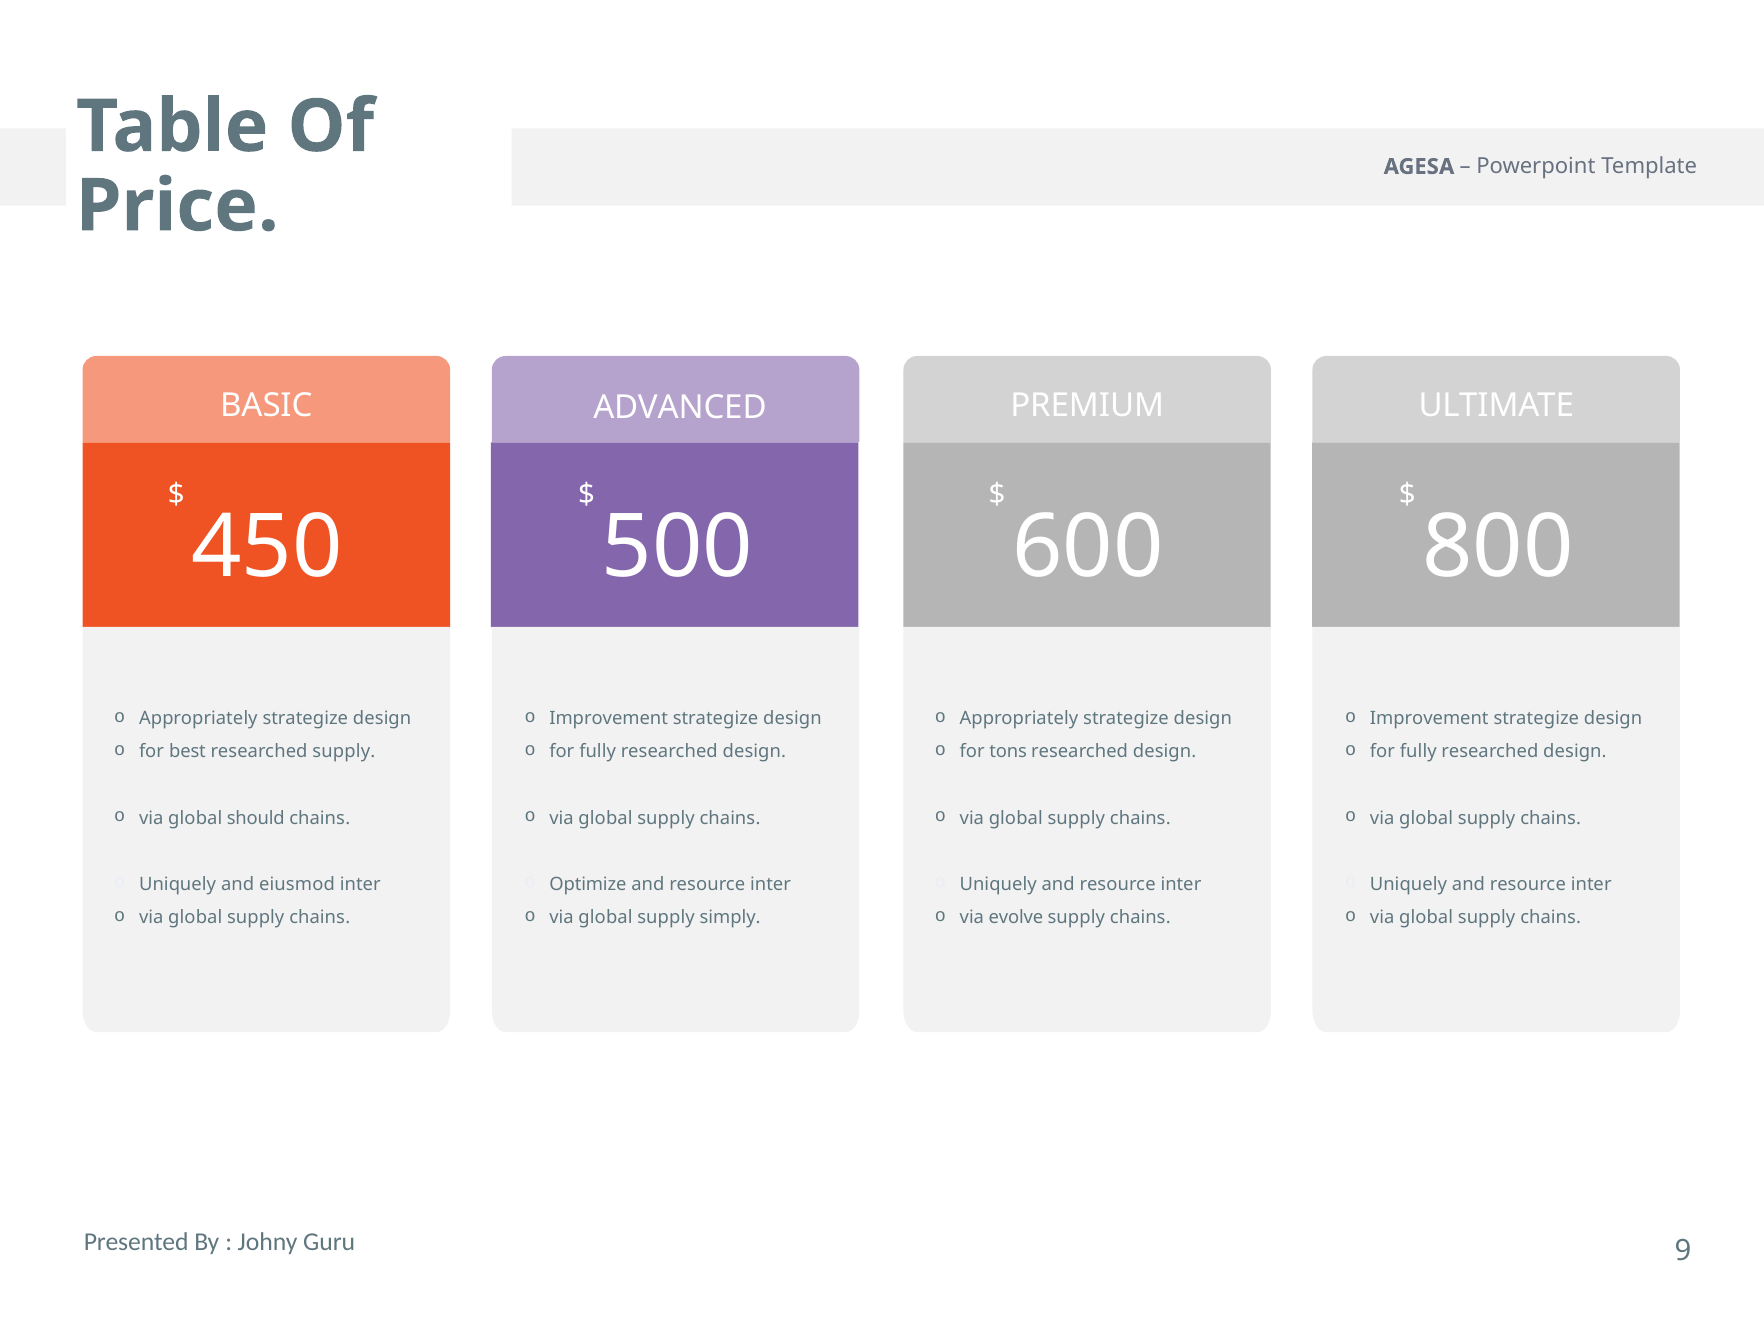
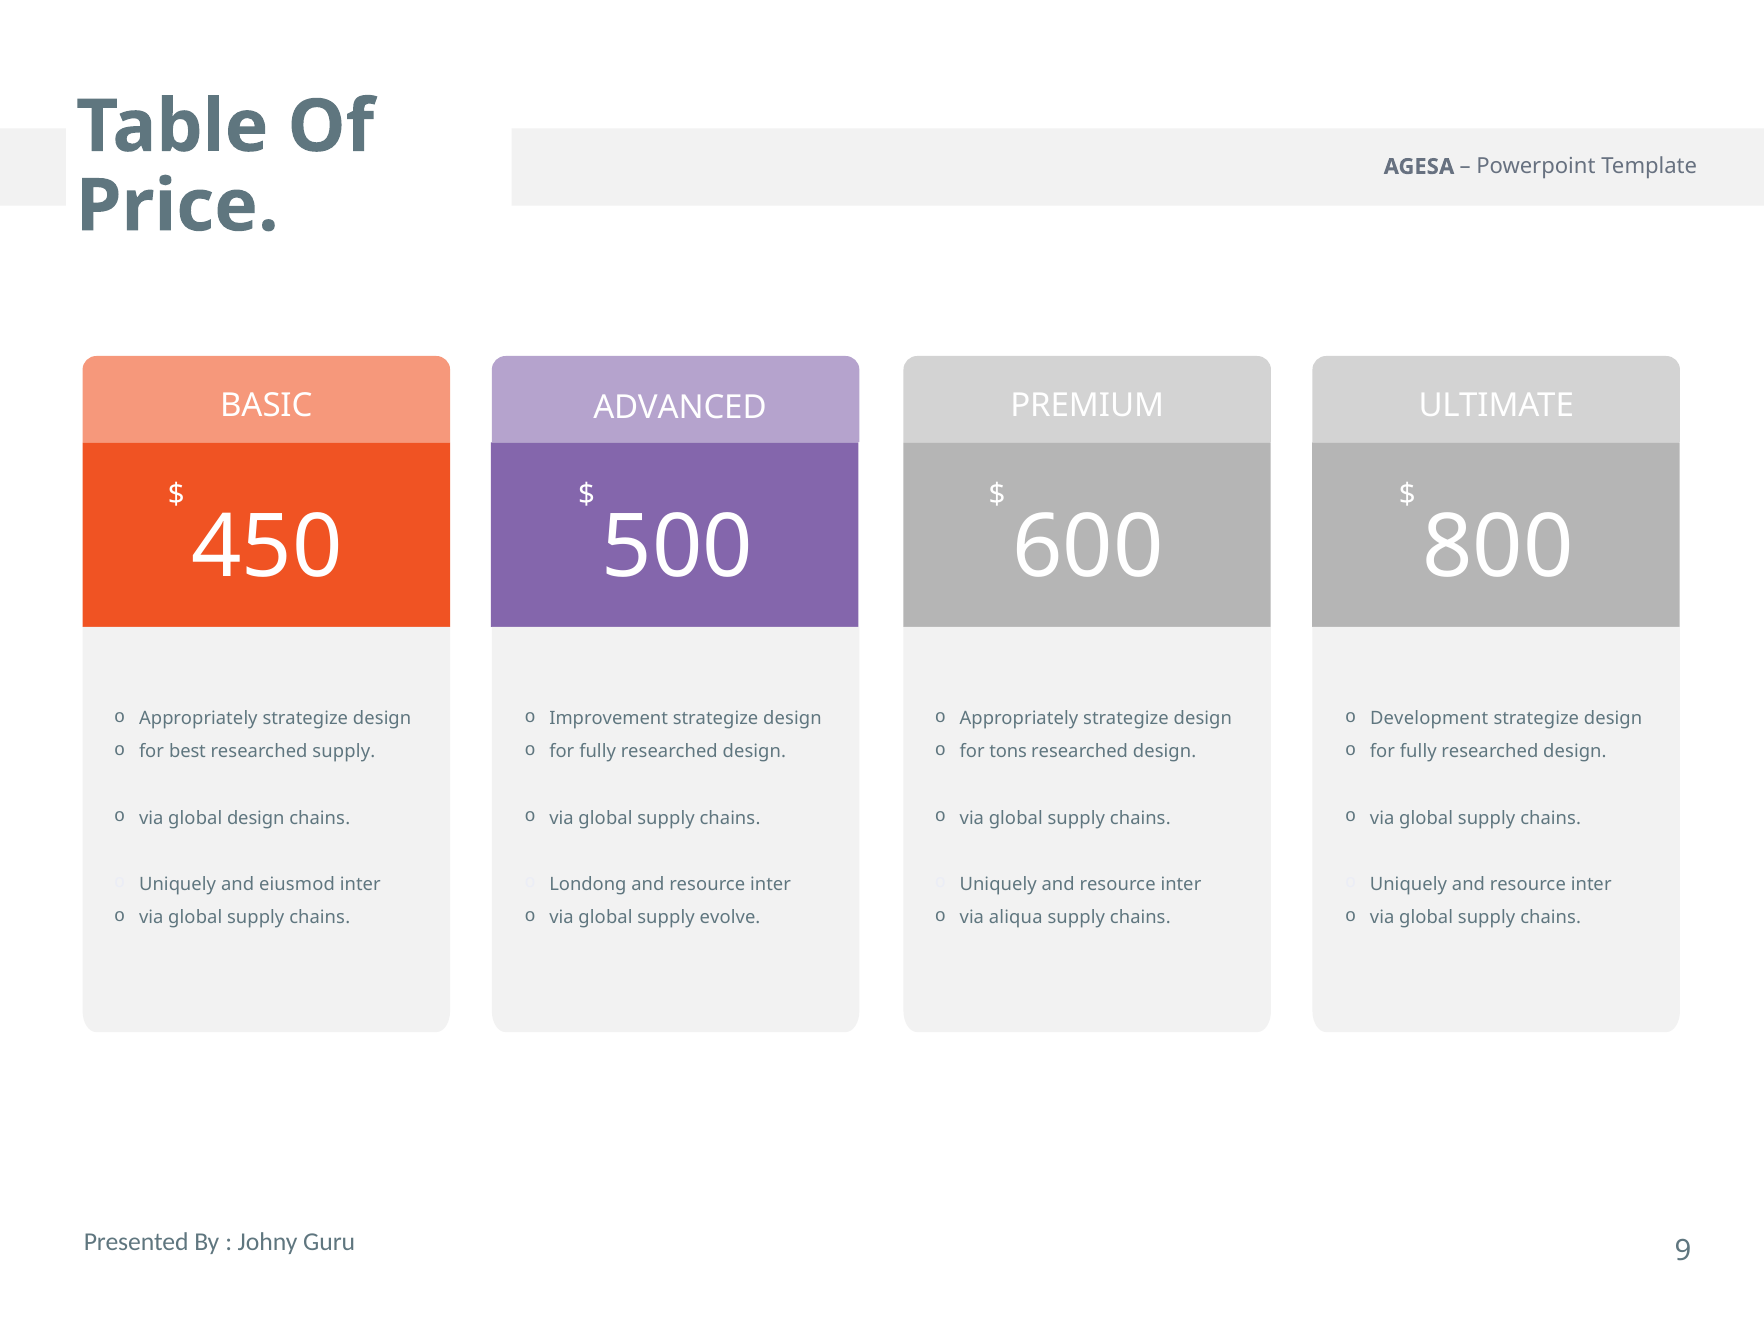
Improvement: Improvement -> Development (1429, 719)
global should: should -> design (256, 818)
Optimize: Optimize -> Londong (588, 884)
simply: simply -> evolve (730, 917)
evolve: evolve -> aliqua (1016, 917)
